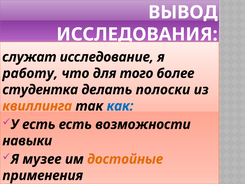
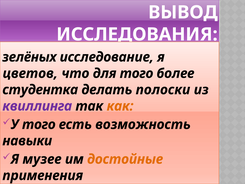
служат: служат -> зелёных (29, 57)
работу: работу -> цветов (30, 73)
квиллинга colour: orange -> purple (37, 106)
как colour: blue -> orange (120, 106)
У есть: есть -> того (39, 124)
возможности: возможности -> возможность (143, 124)
